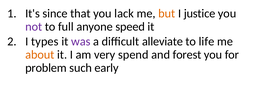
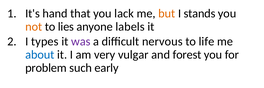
since: since -> hand (55, 13)
justice: justice -> stands (200, 13)
not colour: purple -> orange (34, 27)
full: full -> lies (66, 27)
speed: speed -> labels (130, 27)
alleviate: alleviate -> nervous (162, 41)
about colour: orange -> blue (40, 55)
spend: spend -> vulgar (133, 55)
